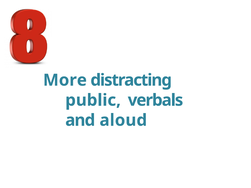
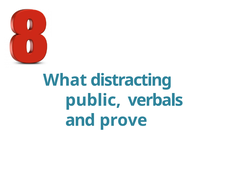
More: More -> What (65, 80)
aloud: aloud -> prove (123, 120)
